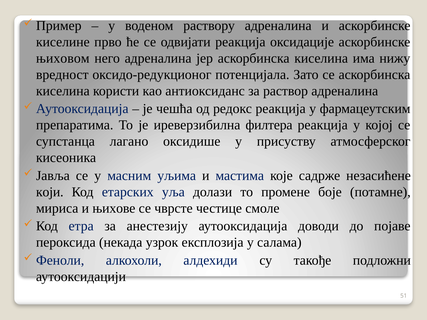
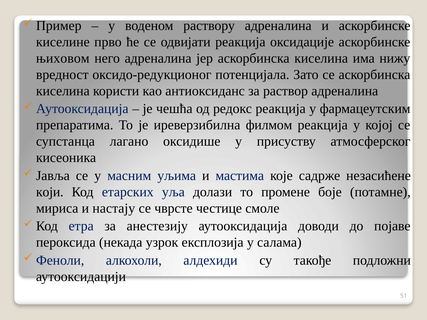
филтера: филтера -> филмом (269, 125)
њихове: њихове -> настају (114, 208)
